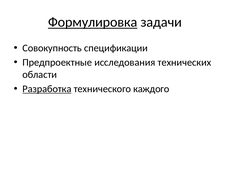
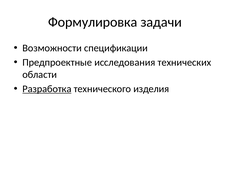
Формулировка underline: present -> none (93, 22)
Совокупность: Совокупность -> Возможности (52, 48)
каждого: каждого -> изделия (151, 89)
